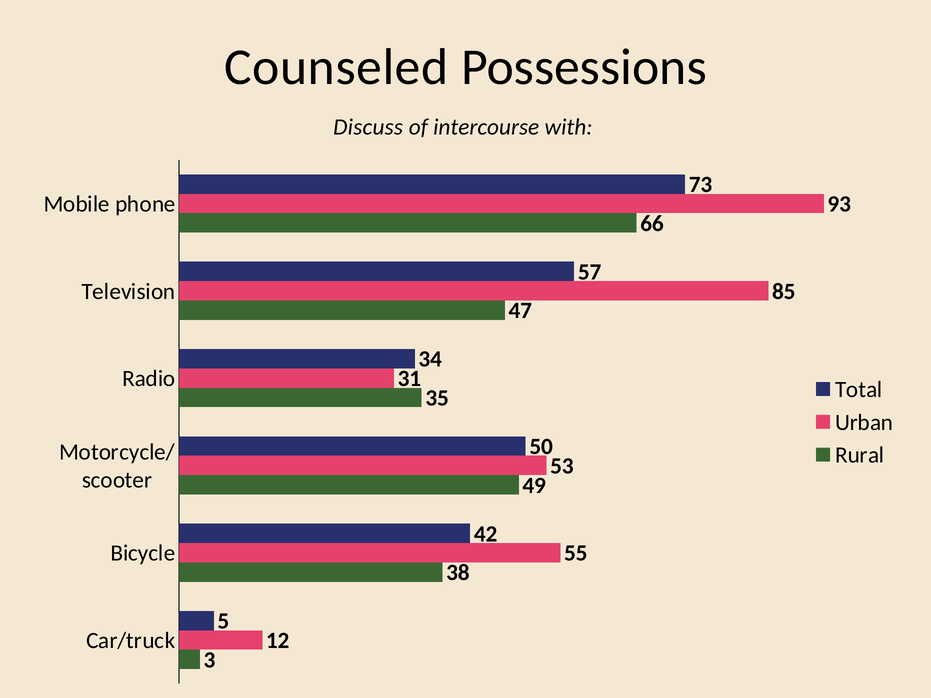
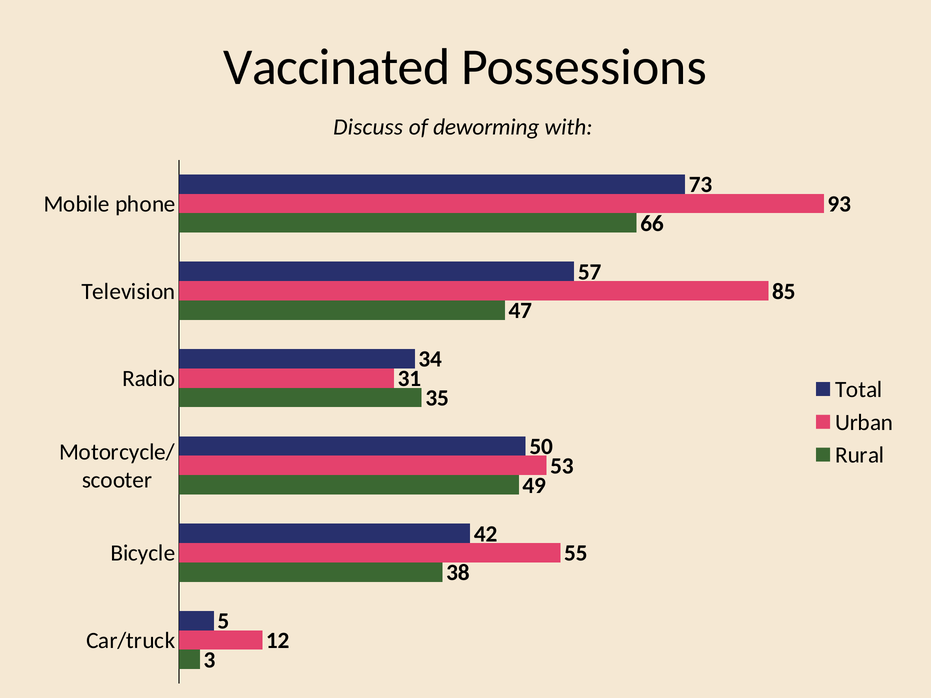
Counseled: Counseled -> Vaccinated (337, 67)
intercourse: intercourse -> deworming (486, 127)
